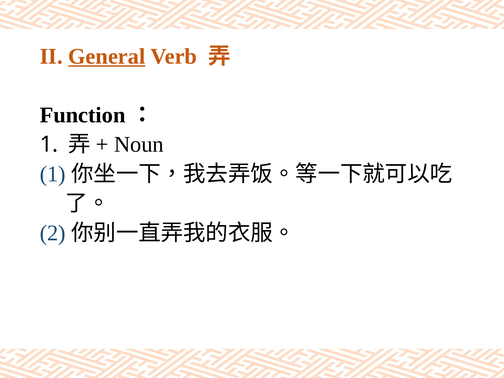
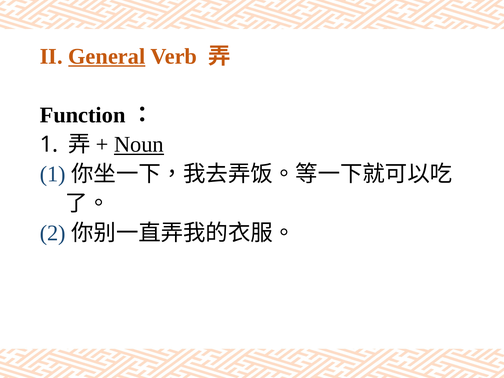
Noun underline: none -> present (139, 145)
